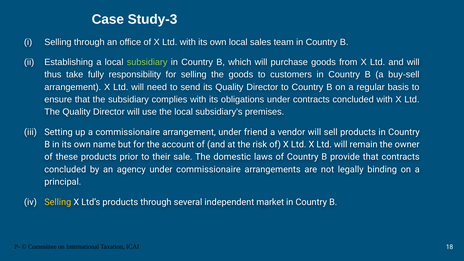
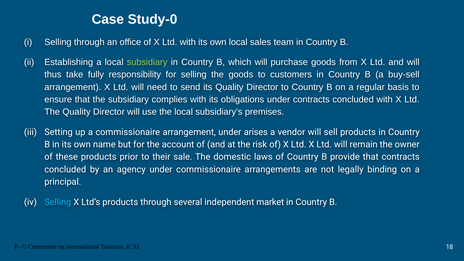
Study-3: Study-3 -> Study-0 (153, 19)
friend: friend -> arises (256, 132)
Selling colour: yellow -> light blue (58, 202)
